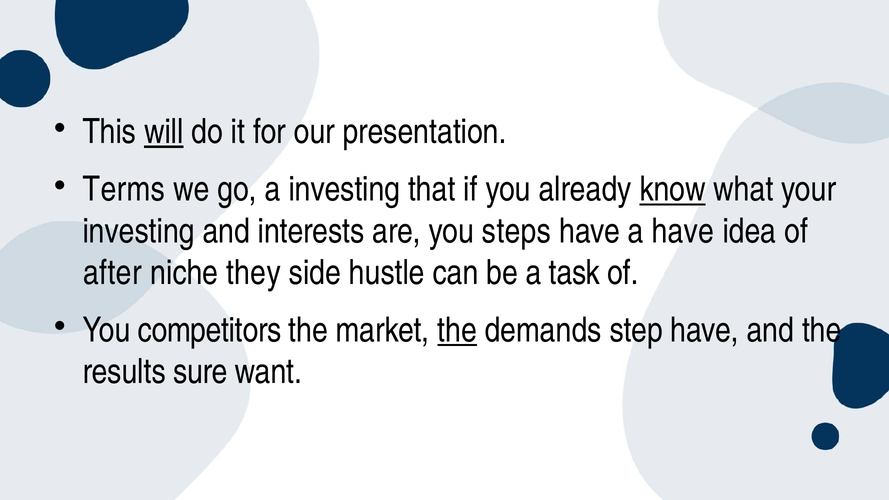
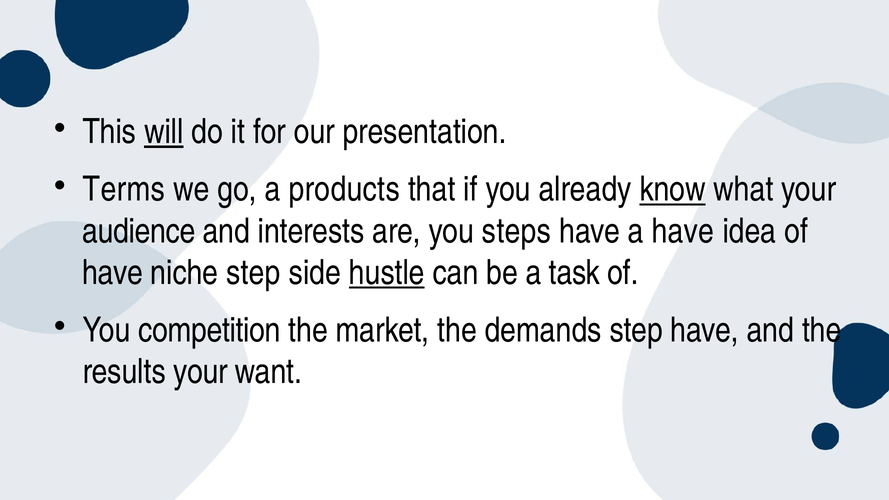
a investing: investing -> products (344, 189)
investing: investing -> audience (139, 231)
after: after -> have (113, 273)
niche they: they -> step (253, 273)
hustle underline: none -> present (387, 273)
competitors: competitors -> competition (210, 330)
the underline: present -> none (457, 330)
results sure: sure -> your (201, 372)
